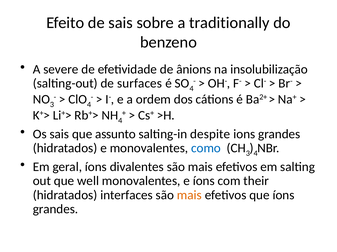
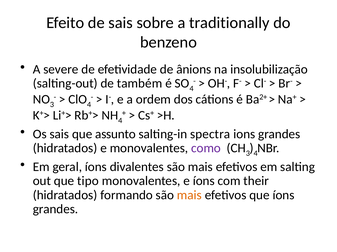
surfaces: surfaces -> também (140, 84)
despite: despite -> spectra (210, 134)
como colour: blue -> purple (206, 149)
well: well -> tipo (88, 181)
interfaces: interfaces -> formando (127, 196)
